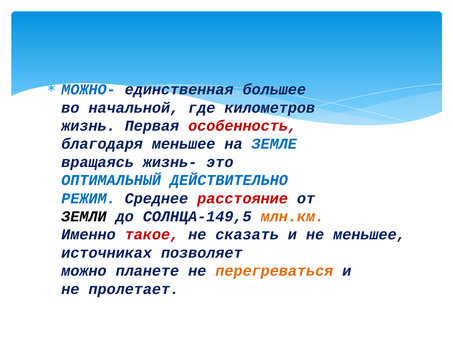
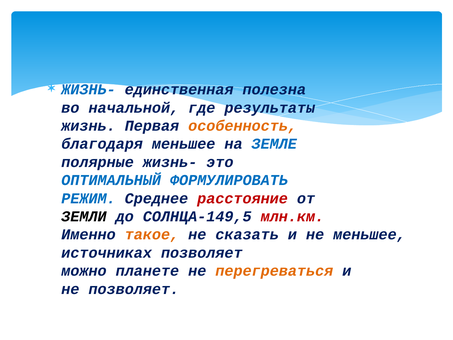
МОЖНО-: МОЖНО- -> ЖИЗНЬ- (89, 90)
большее: большее -> полезна (274, 90)
километров: километров -> результаты (270, 108)
особенность colour: red -> orange (243, 126)
вращаясь: вращаясь -> полярные (98, 162)
ДЕЙСТВИТЕЛЬНО: ДЕЙСТВИТЕЛЬНО -> ФОРМУЛИРОВАТЬ (229, 180)
млн.км colour: orange -> red (292, 216)
такое colour: red -> orange (152, 234)
не пролетает: пролетает -> позволяет (134, 289)
